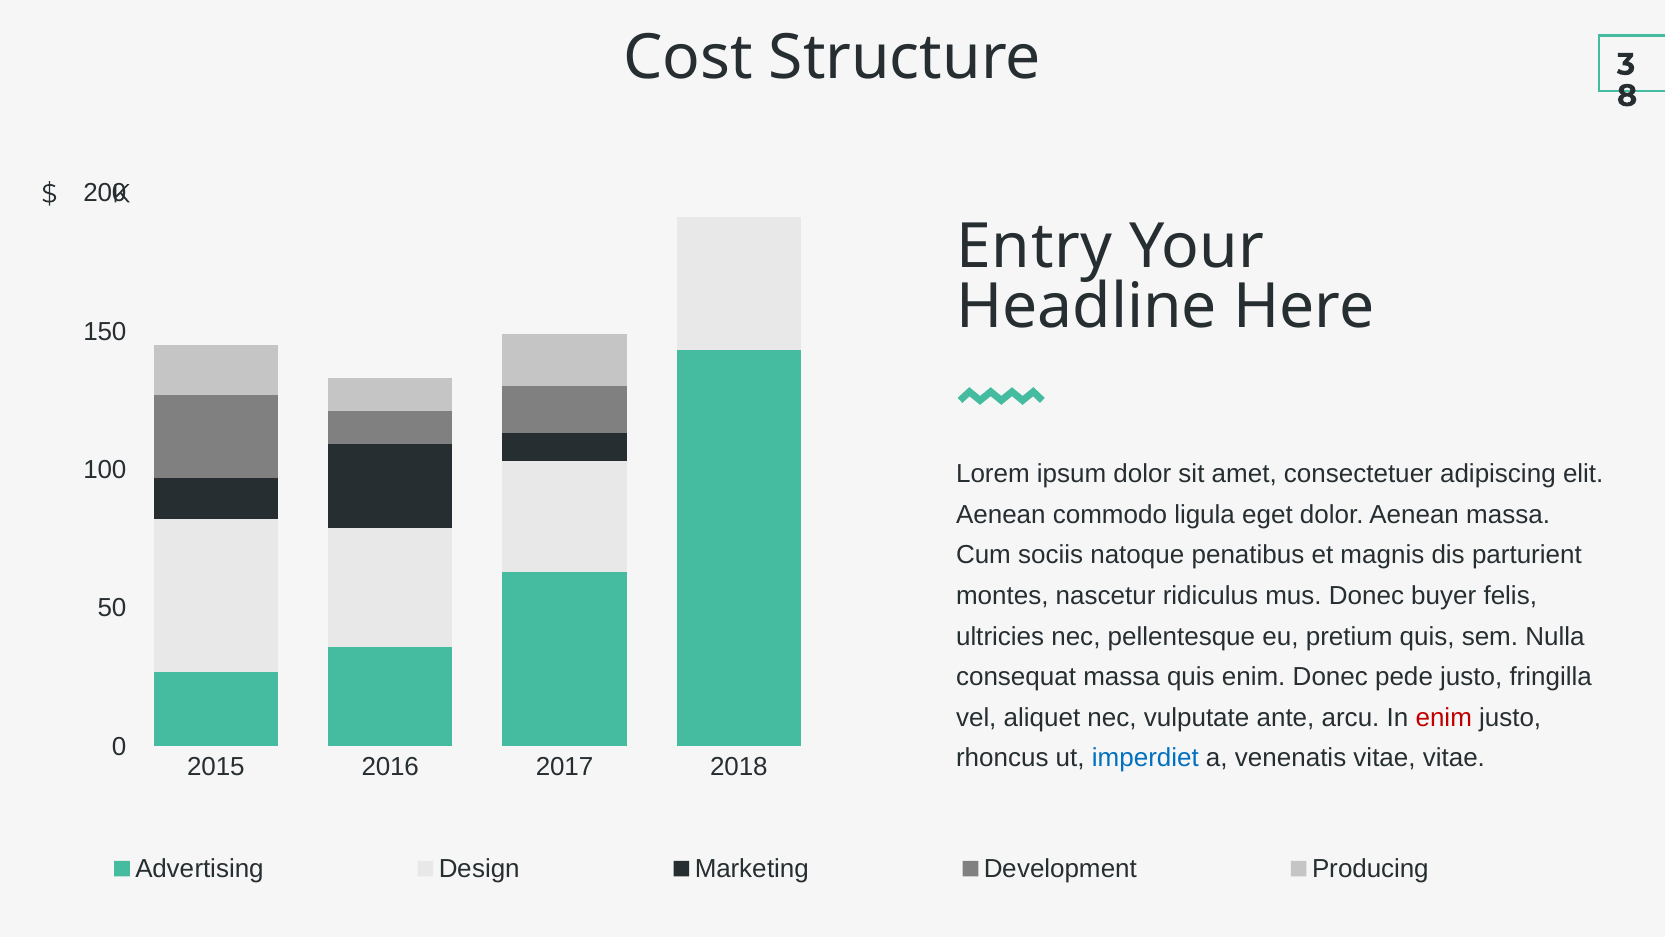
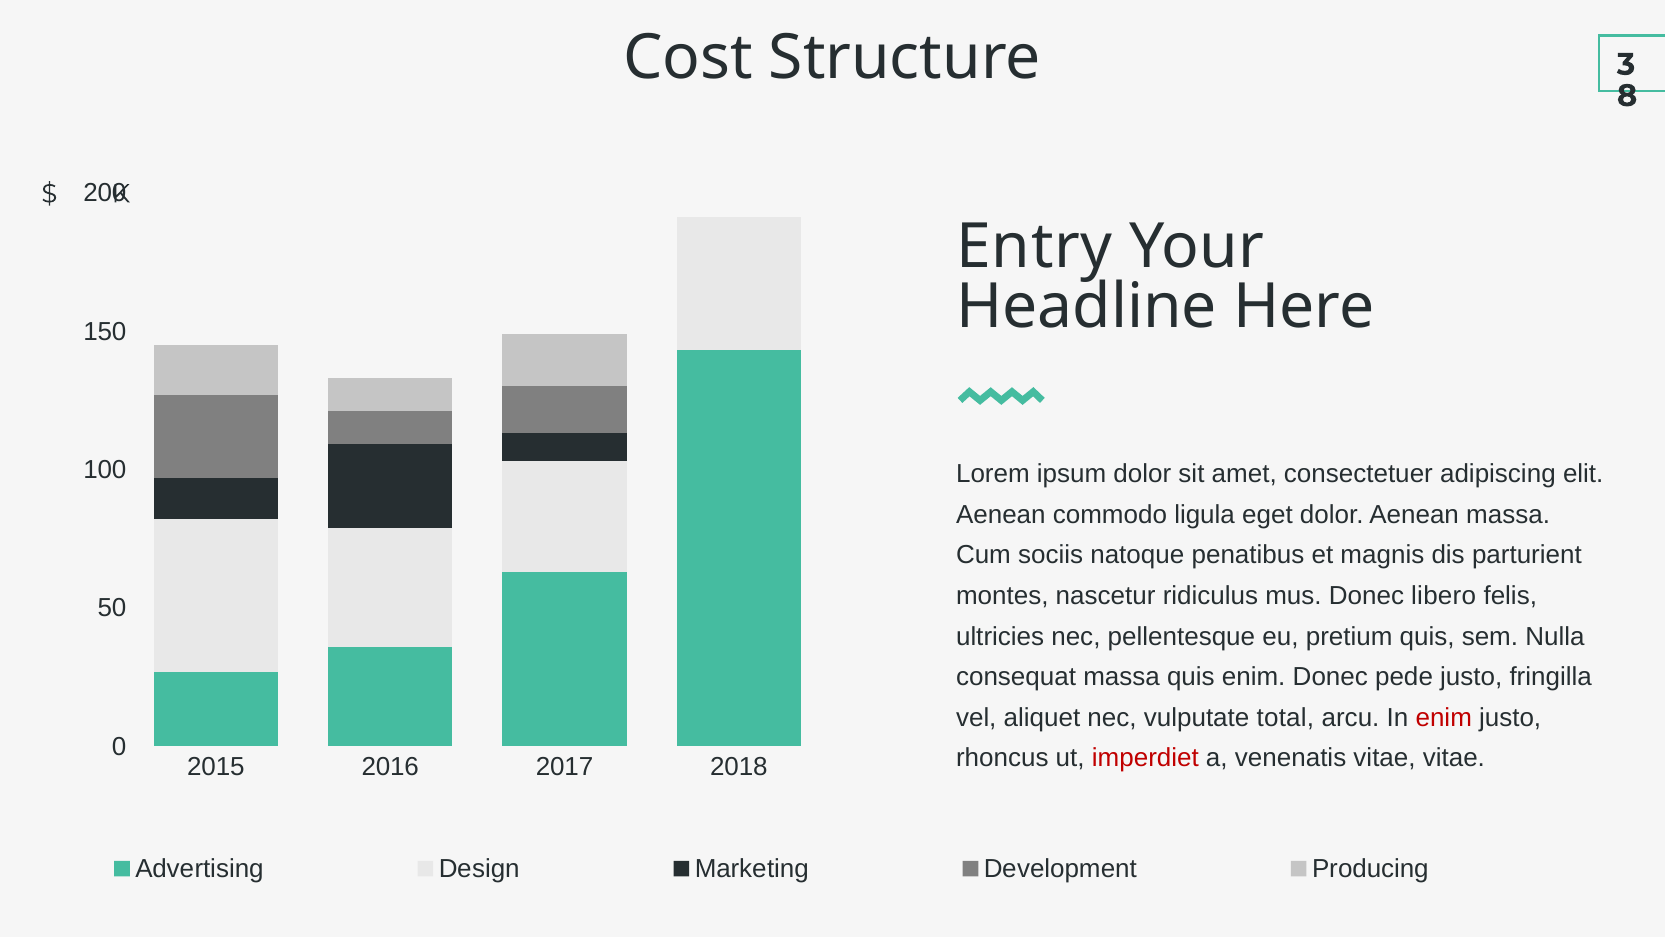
buyer: buyer -> libero (1444, 596)
ante: ante -> total (1285, 717)
imperdiet colour: blue -> red (1145, 758)
